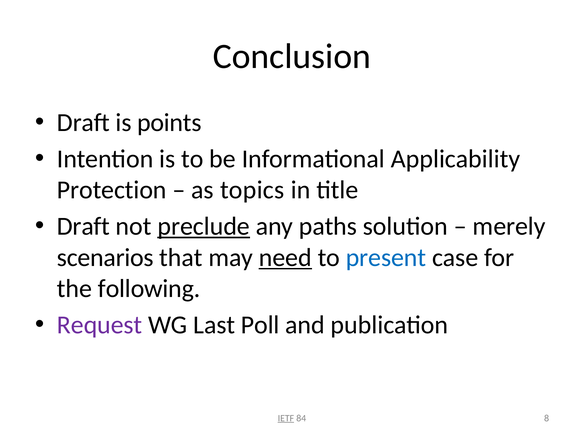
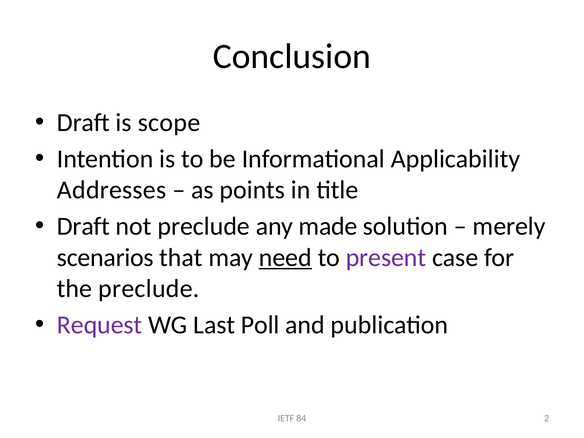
points: points -> scope (169, 123)
Protection: Protection -> Addresses (112, 190)
topics: topics -> points (252, 190)
preclude underline: present -> none (204, 226)
paths: paths -> made (328, 226)
present colour: blue -> purple (386, 258)
the following: following -> preclude (149, 289)
IETF underline: present -> none (286, 418)
8: 8 -> 2 (547, 418)
